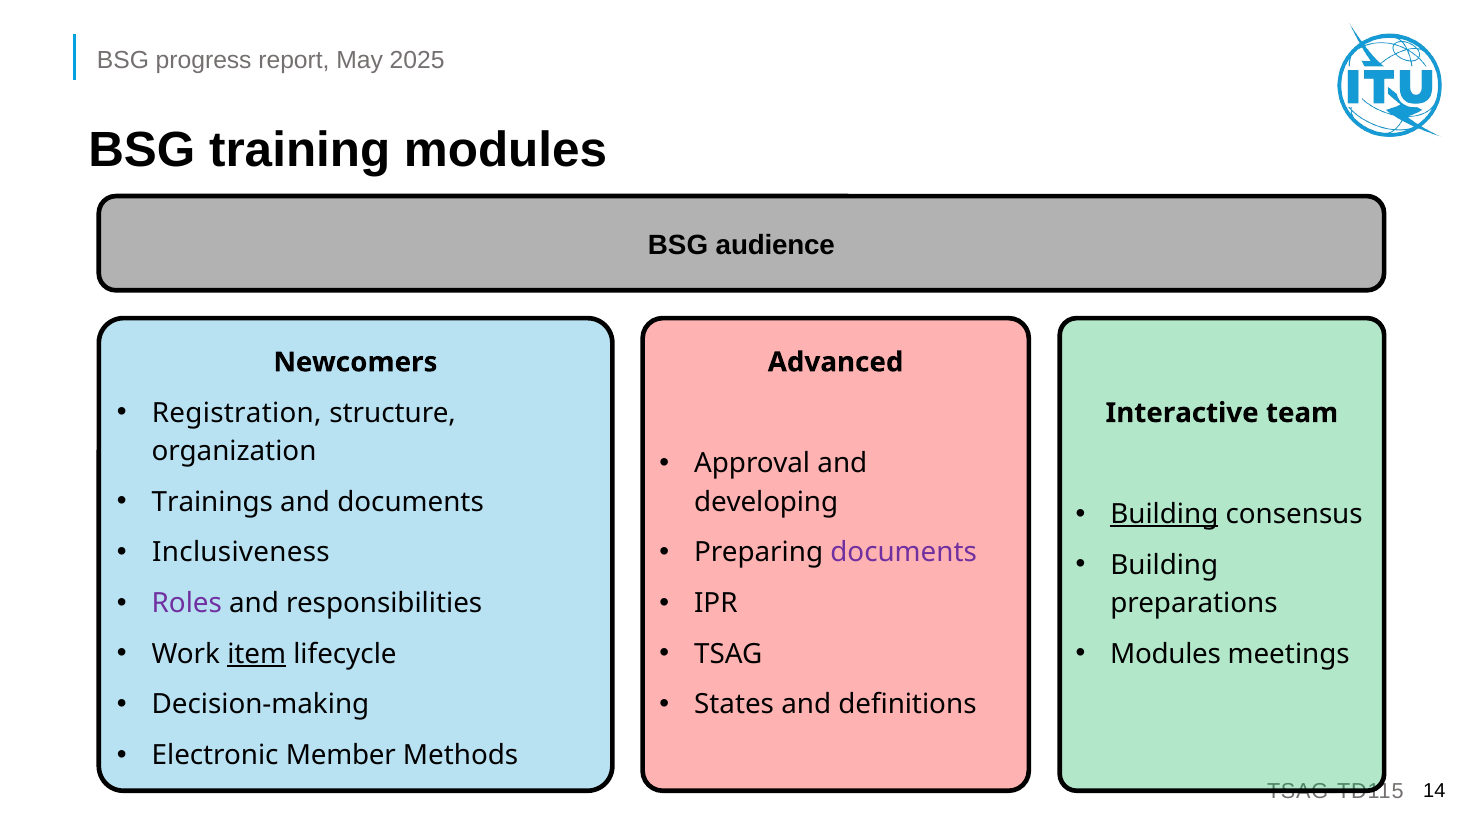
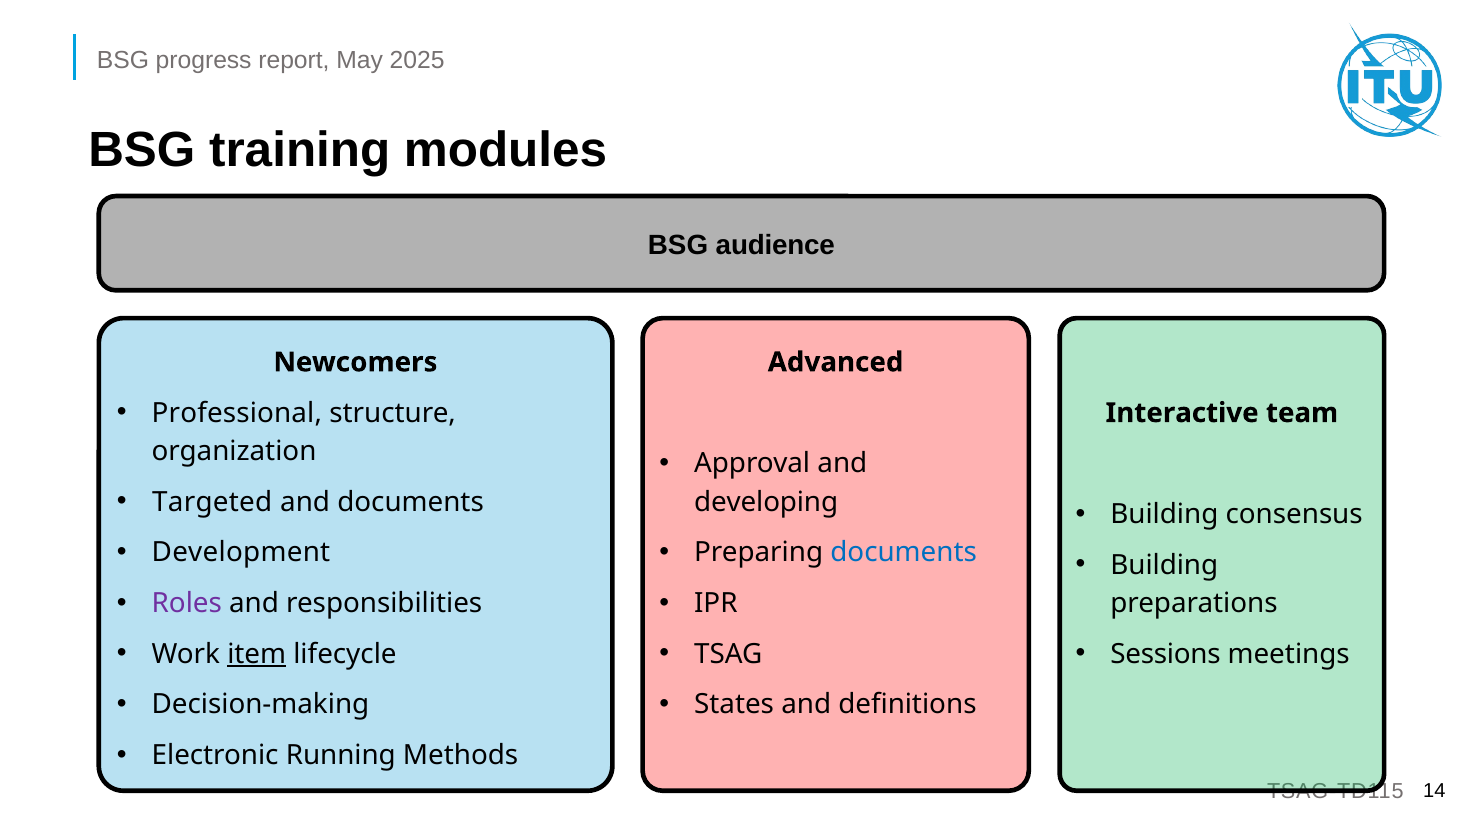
Registration: Registration -> Professional (237, 413)
Trainings: Trainings -> Targeted (212, 502)
Building underline: present -> none (1164, 514)
Inclusiveness: Inclusiveness -> Development (241, 553)
documents colour: purple -> blue (904, 553)
Modules: Modules -> Sessions (1165, 654)
Member: Member -> Running (341, 756)
